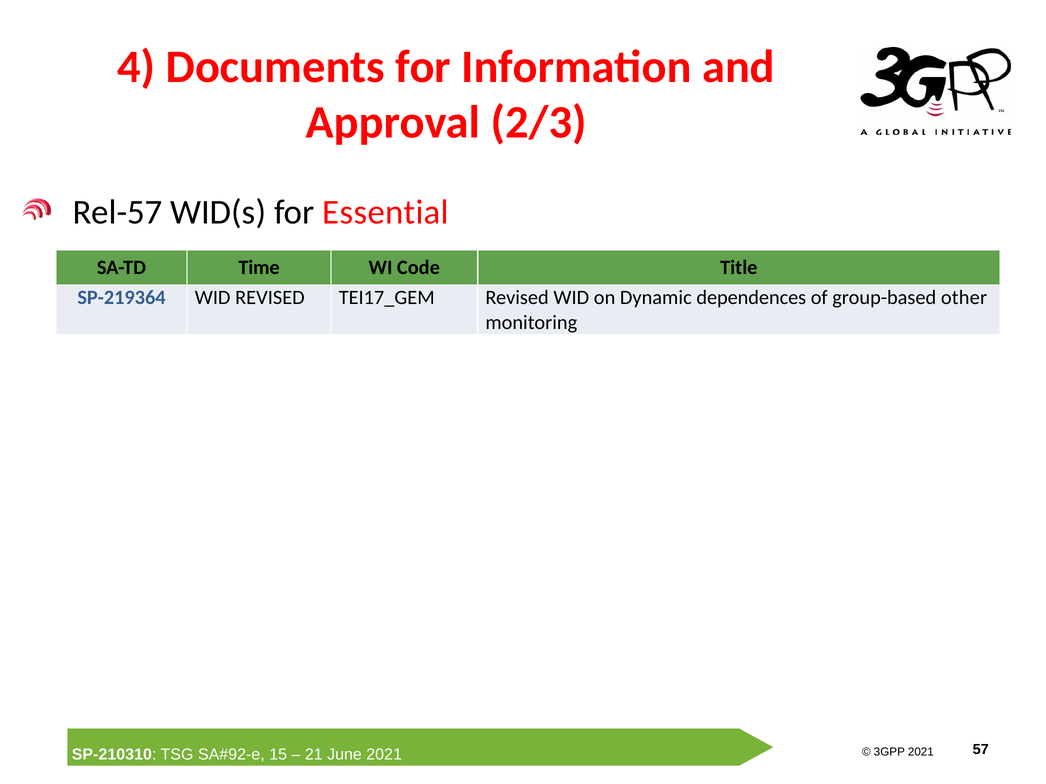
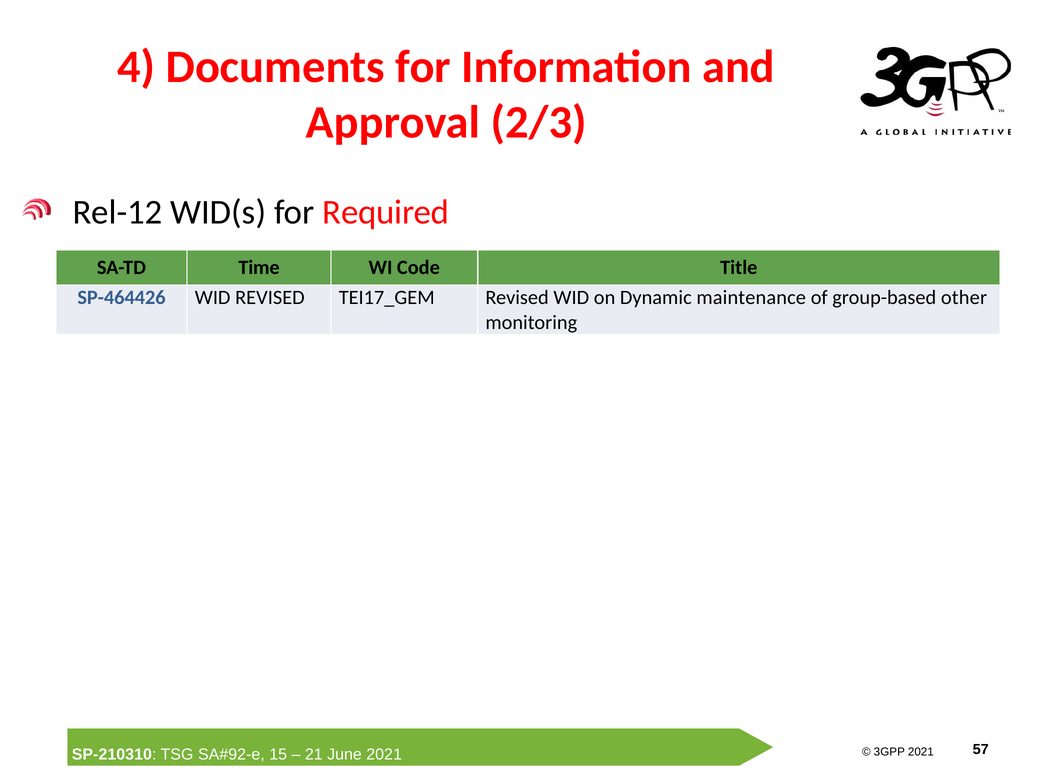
Rel-57: Rel-57 -> Rel-12 (118, 212)
Essential: Essential -> Required (386, 212)
SP-219364: SP-219364 -> SP-464426 (121, 298)
dependences: dependences -> maintenance (751, 298)
